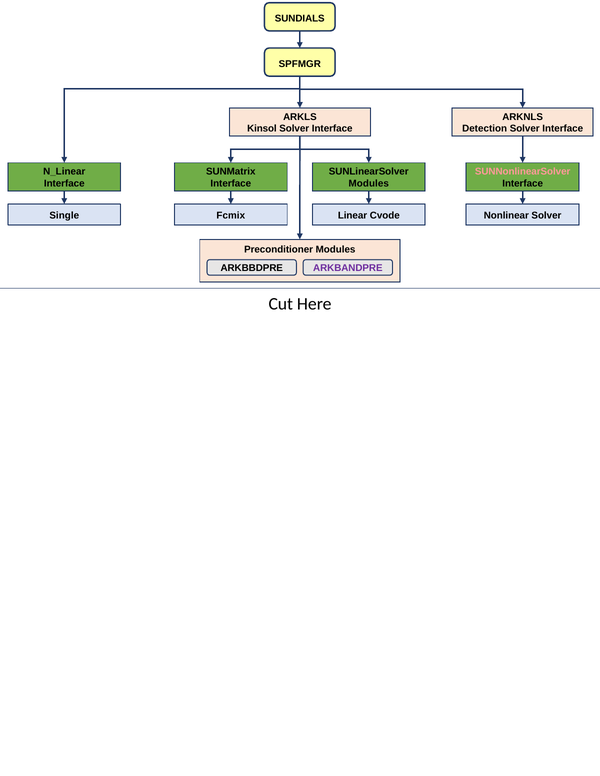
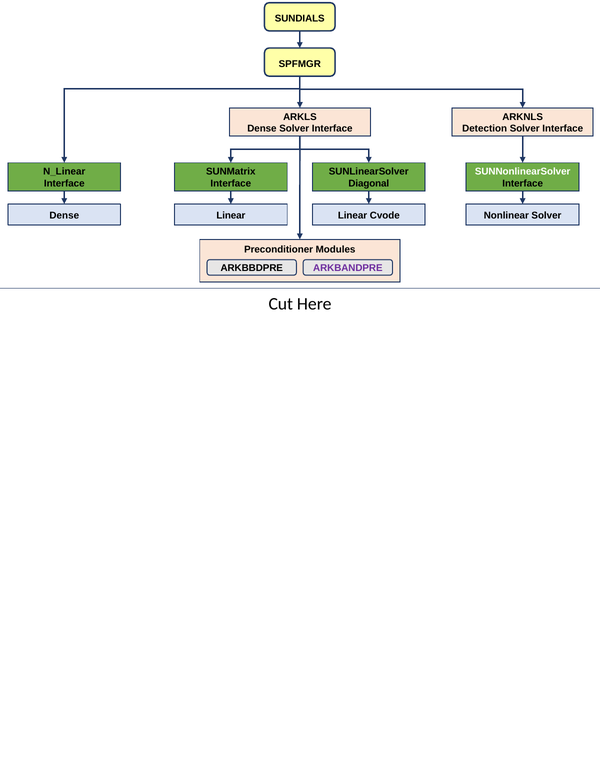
Kinsol: Kinsol -> Dense (262, 129)
SUNNonlinearSolver colour: pink -> white (523, 172)
Modules: Modules -> Diagonal (369, 184)
Single: Single -> Dense (64, 215)
Fcmix: Fcmix -> Linear (231, 215)
